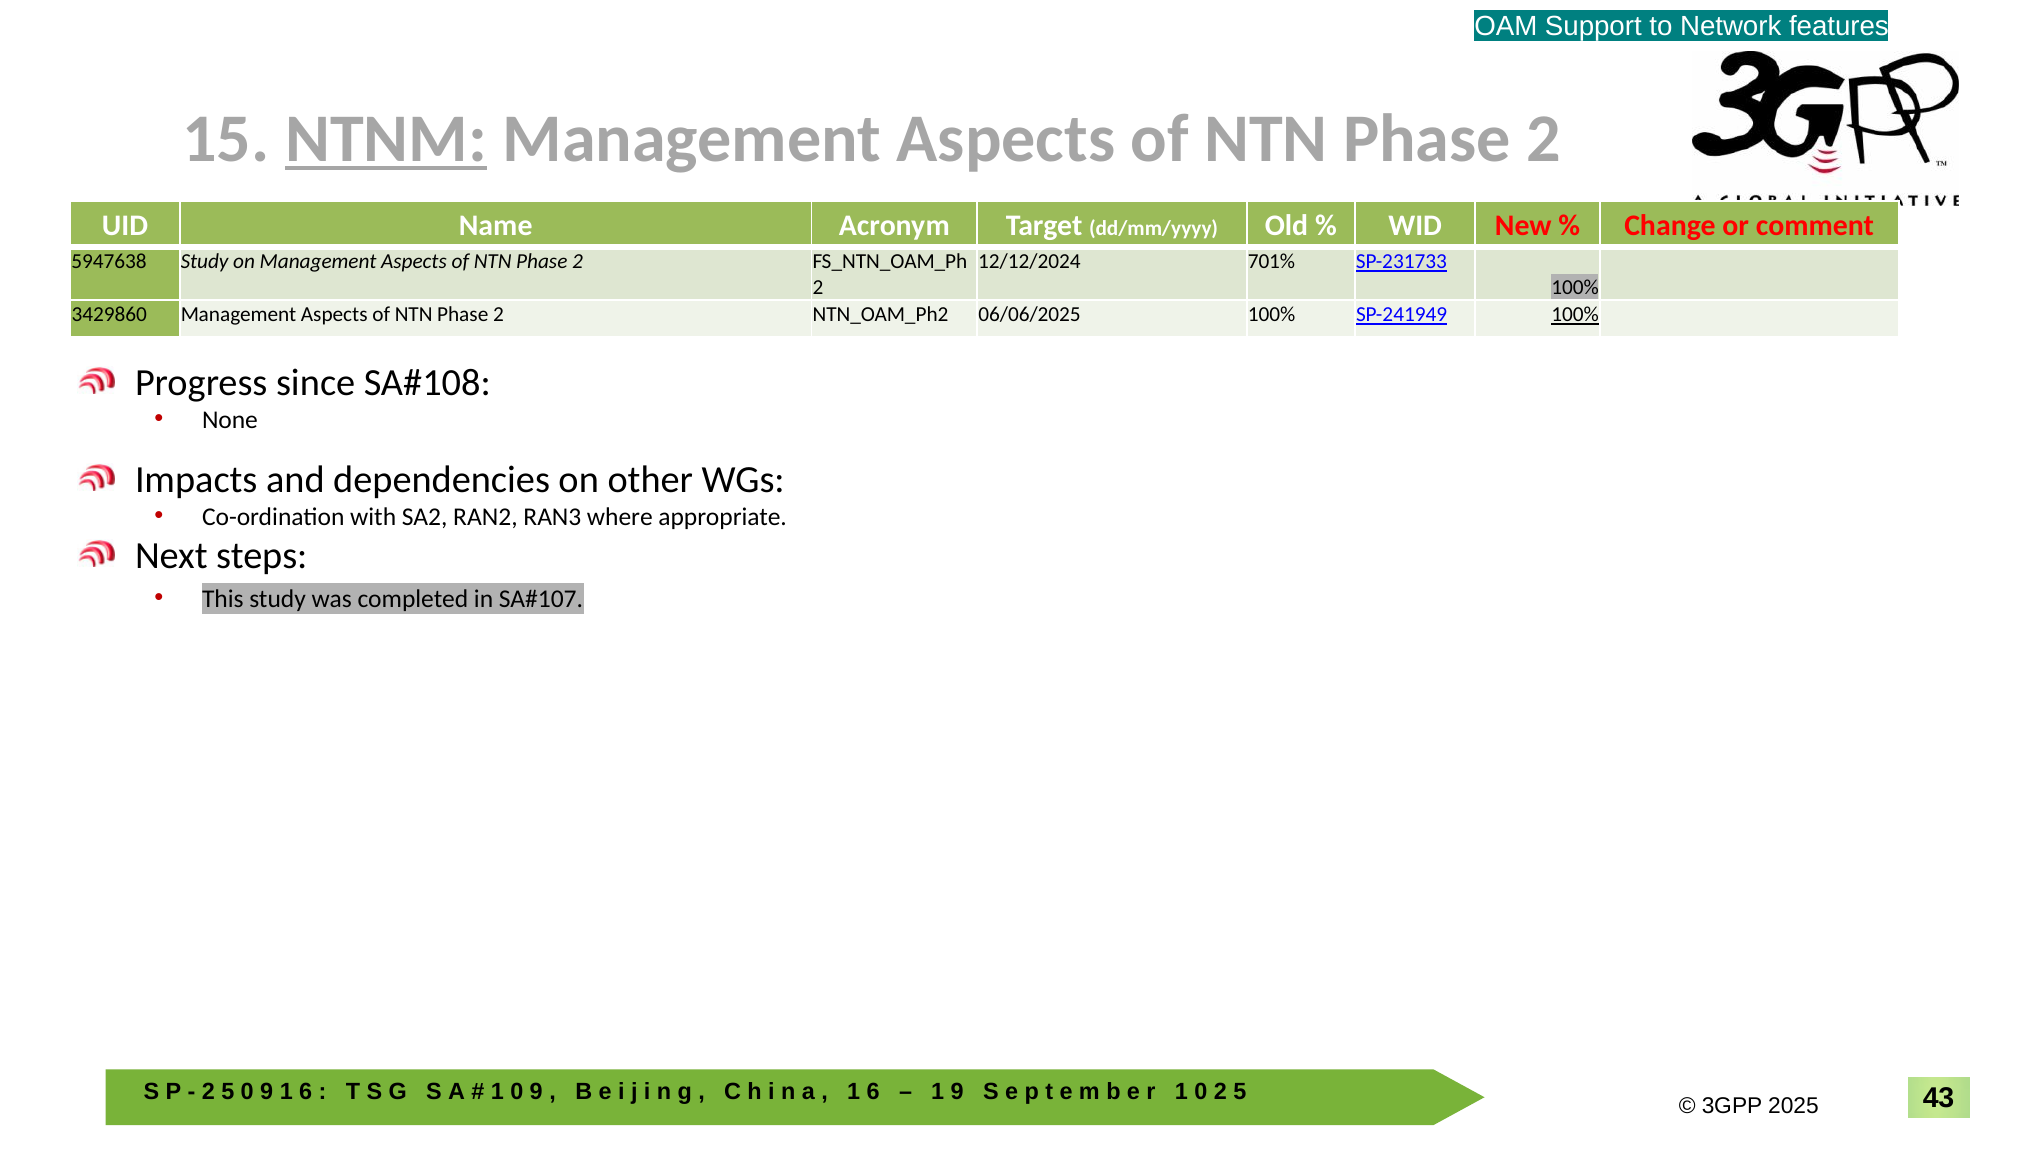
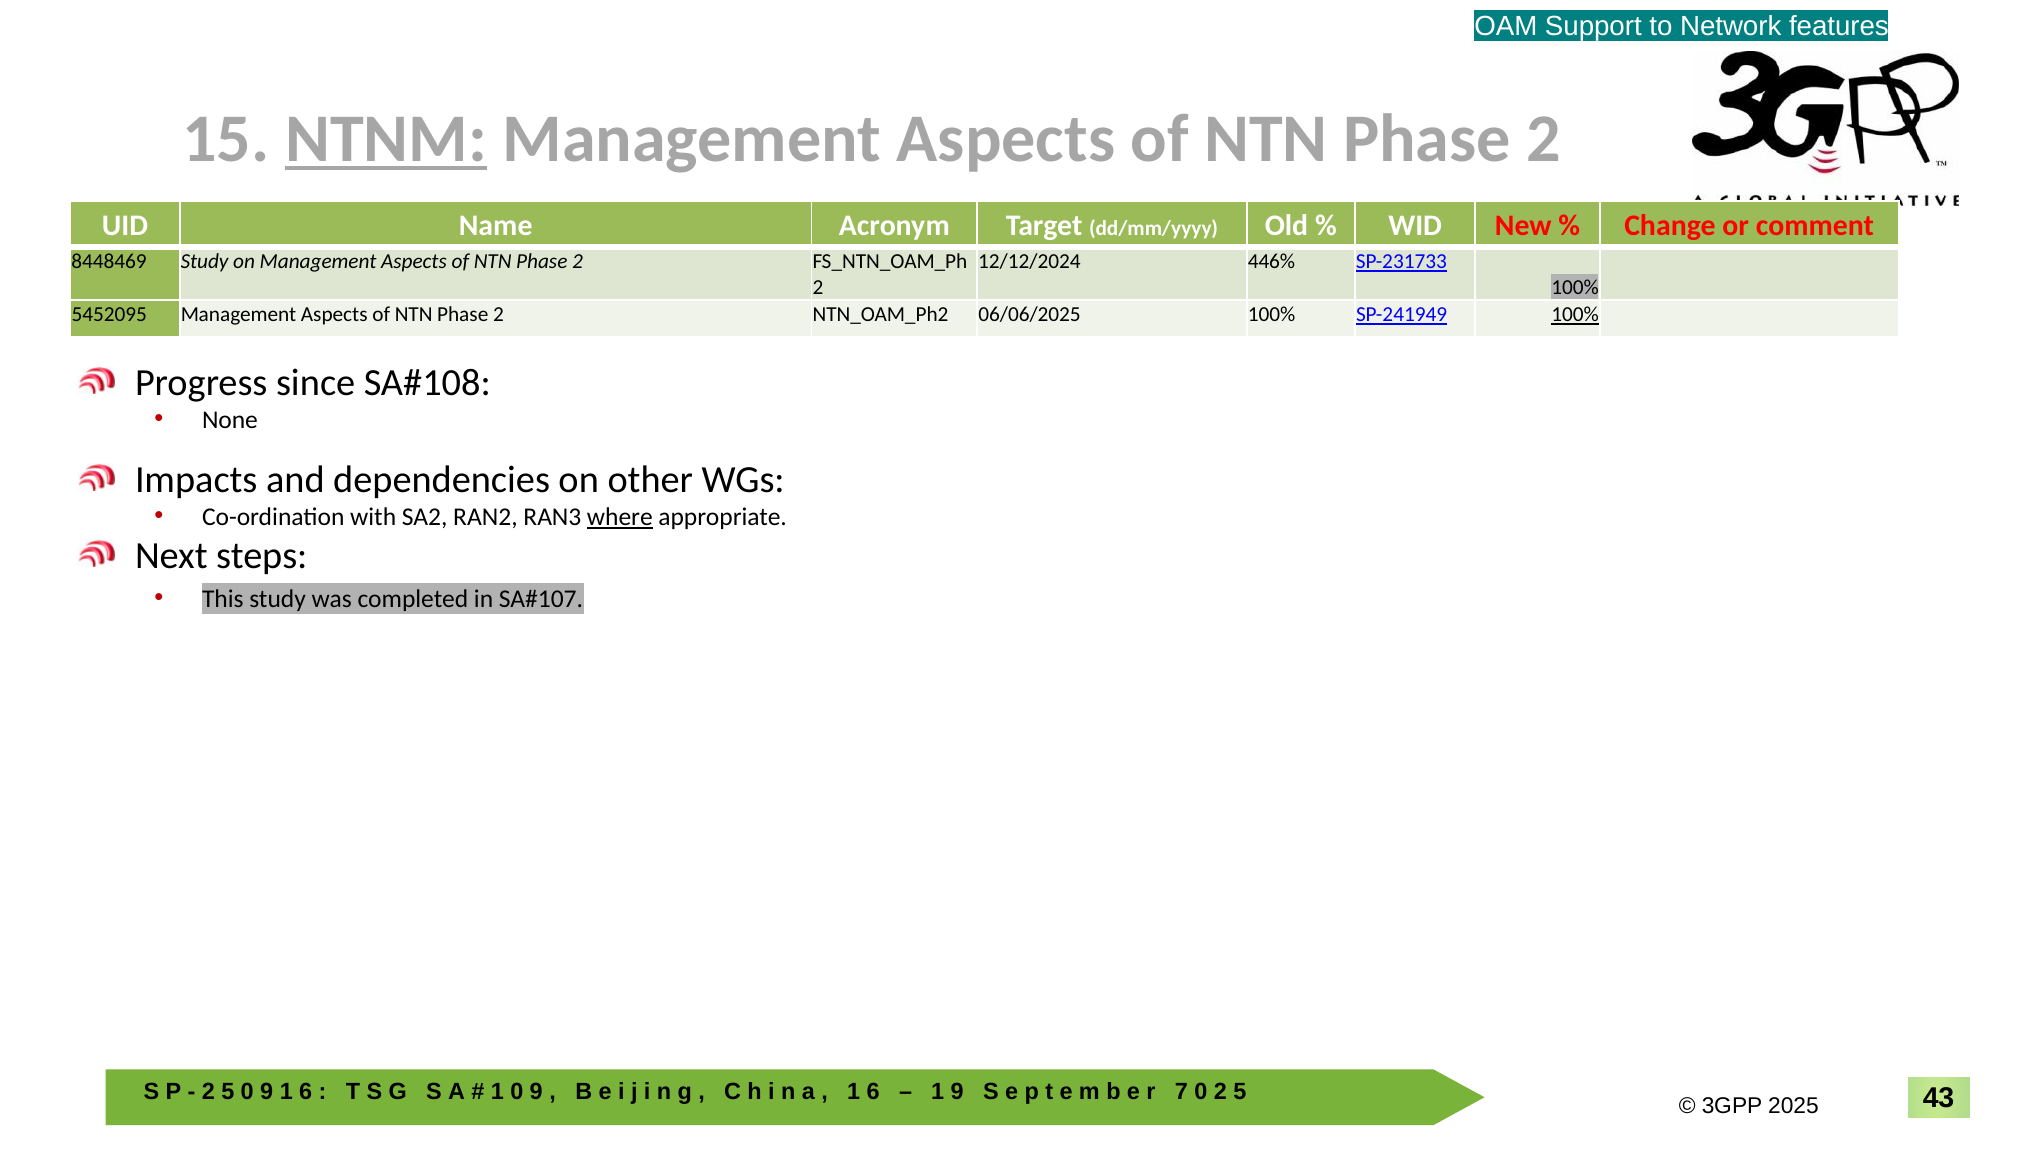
5947638: 5947638 -> 8448469 (109, 261)
701%: 701% -> 446% (1271, 261)
3429860: 3429860 -> 5452095 (109, 314)
where underline: none -> present (620, 517)
1: 1 -> 7 (1181, 1092)
